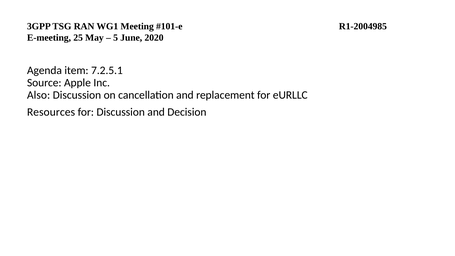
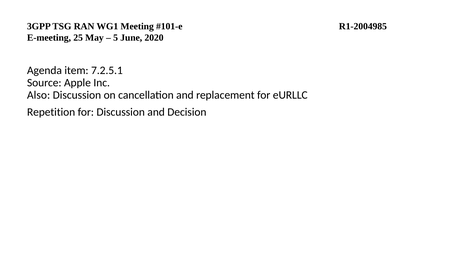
Resources: Resources -> Repetition (51, 112)
